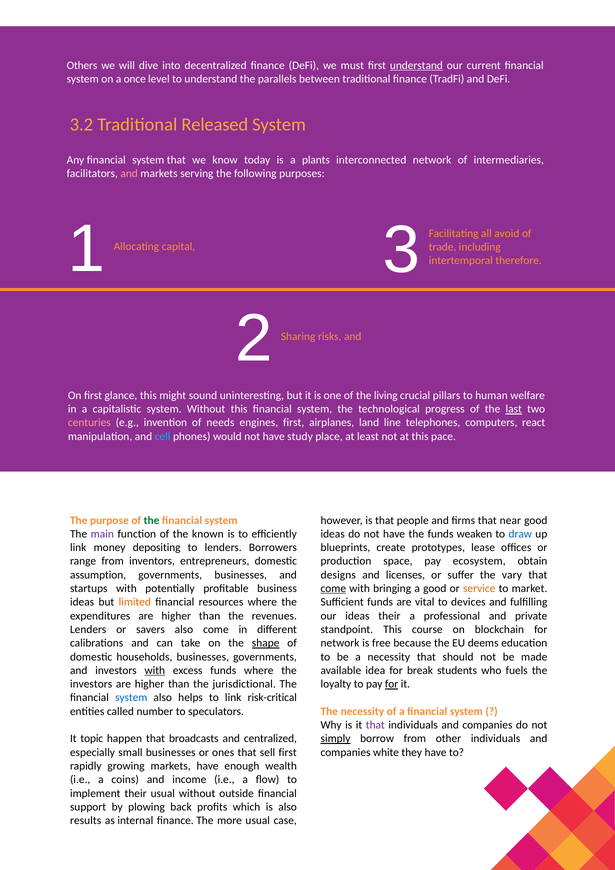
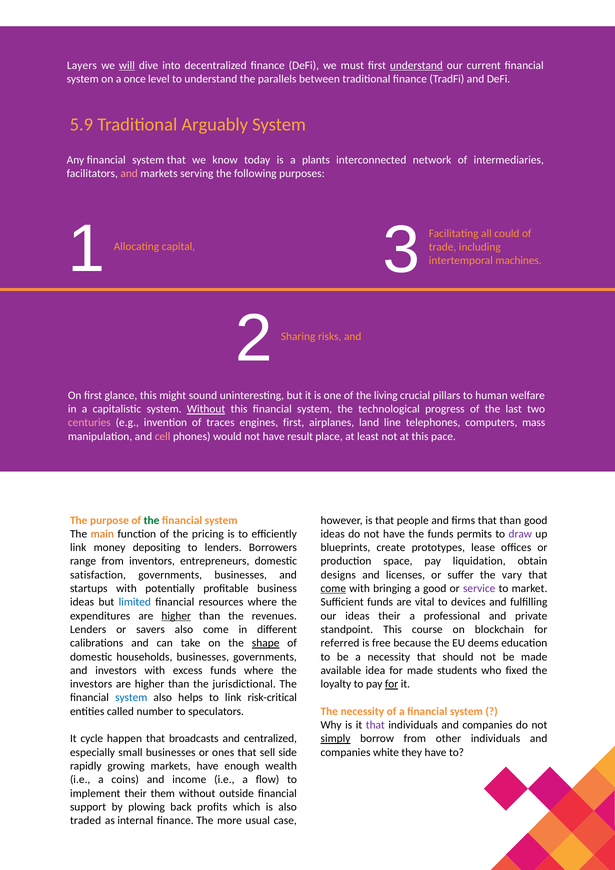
Others: Others -> Layers (82, 65)
will underline: none -> present (127, 65)
3.2: 3.2 -> 5.9 (81, 125)
Released: Released -> Arguably (215, 125)
avoid: avoid -> could (507, 233)
therefore: therefore -> machines (519, 261)
Without underline: none -> present (206, 409)
last underline: present -> none (514, 409)
needs: needs -> traces (220, 423)
react: react -> mass (534, 423)
cell colour: light blue -> pink (163, 436)
study: study -> result (300, 436)
that near: near -> than (510, 520)
main colour: purple -> orange (102, 534)
known: known -> pricing (208, 534)
weaken: weaken -> permits (474, 534)
draw colour: blue -> purple (520, 534)
ecosystem: ecosystem -> liquidation (479, 561)
assumption: assumption -> satisfaction (98, 575)
service colour: orange -> purple (479, 588)
limited colour: orange -> blue (135, 602)
higher underline: none -> present (176, 616)
network: network -> referred (340, 643)
with underline: present -> none (155, 670)
for break: break -> made (420, 670)
fuels: fuels -> fixed (517, 670)
topic: topic -> cycle (92, 739)
sell first: first -> side (288, 752)
their usual: usual -> them (163, 793)
results: results -> traded (86, 820)
